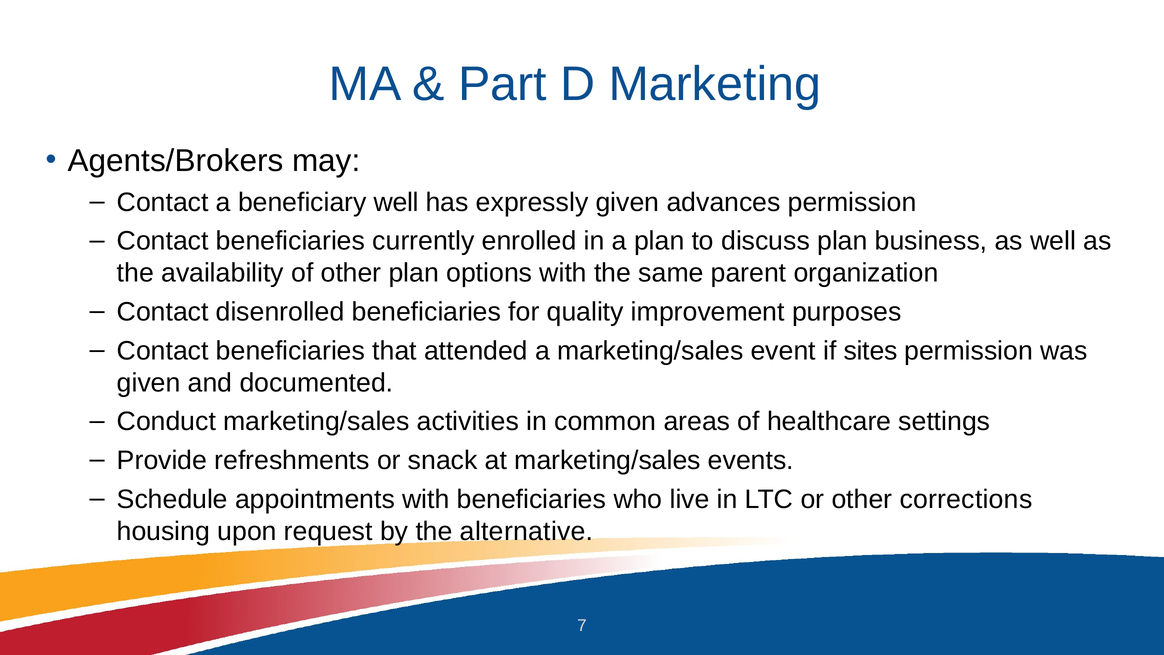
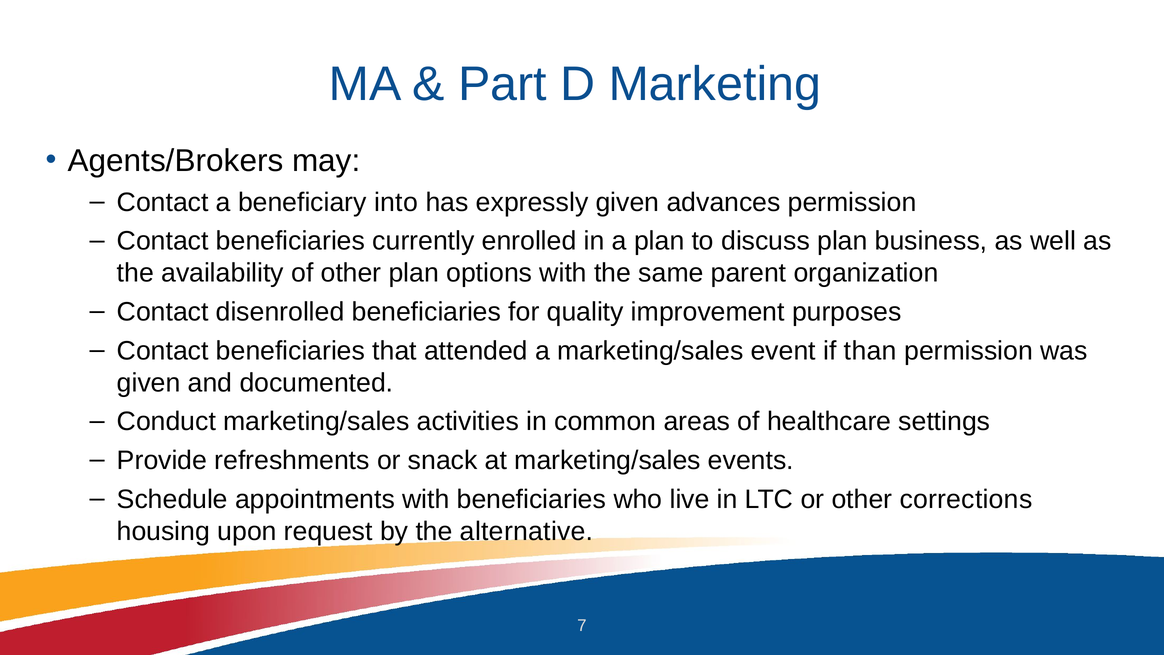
beneficiary well: well -> into (396, 202)
sites: sites -> than (870, 351)
